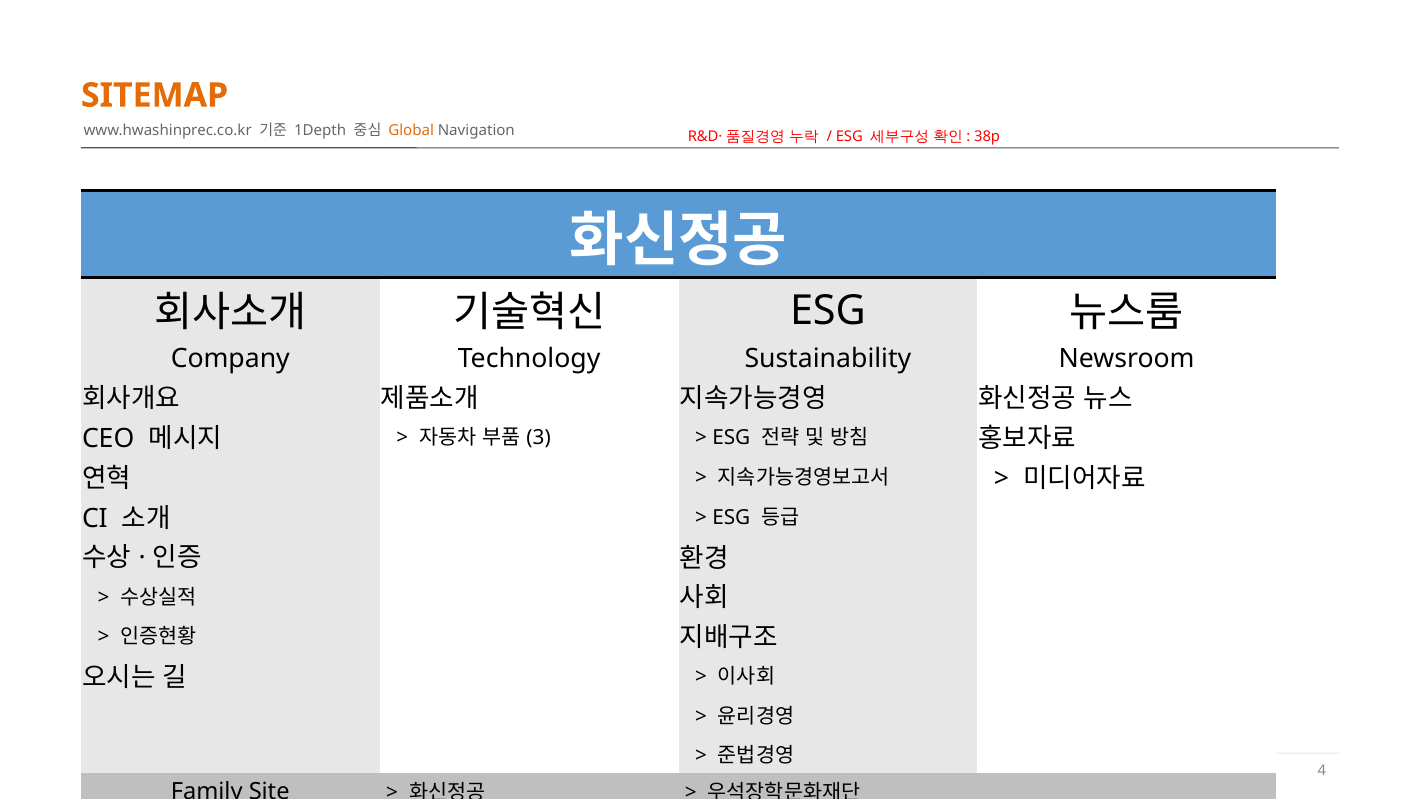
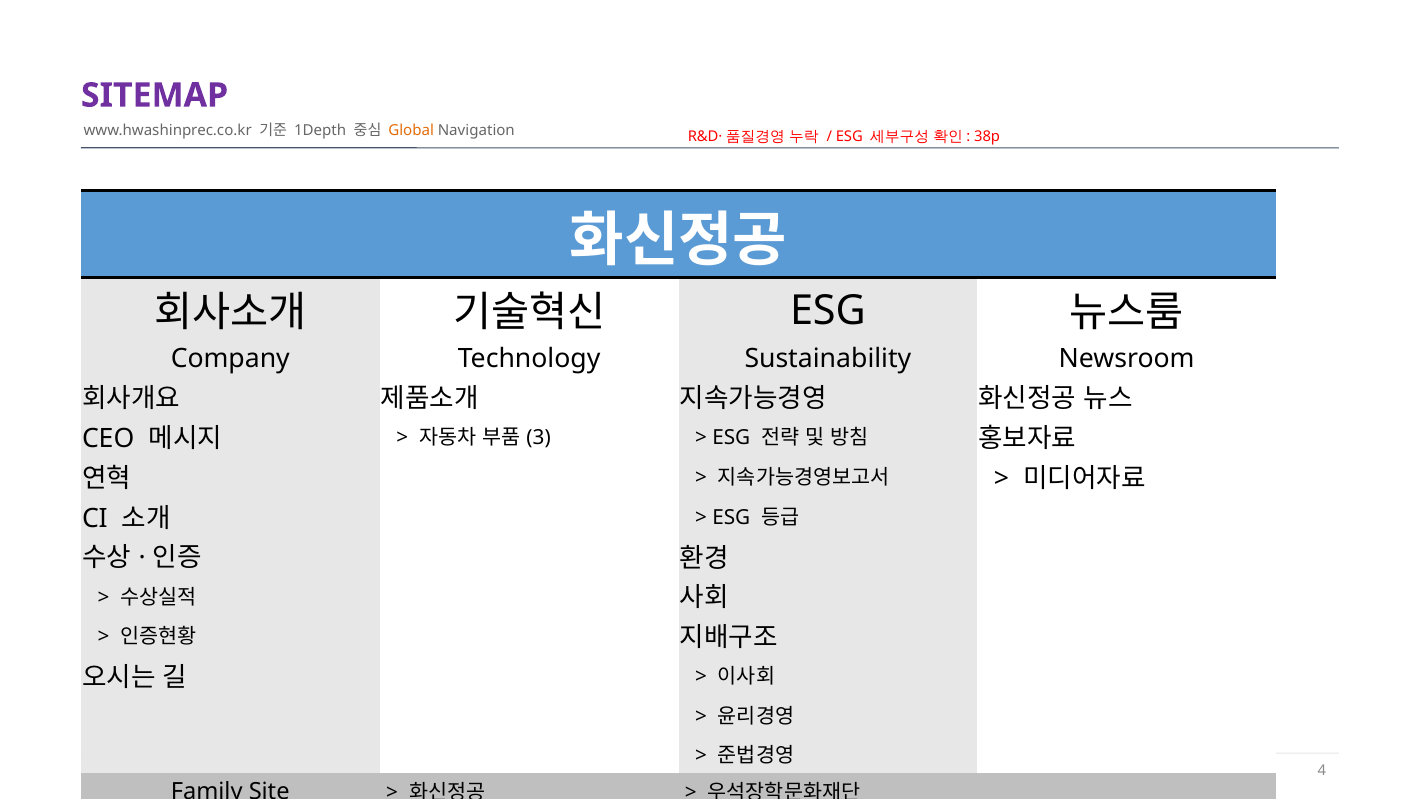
SITEMAP colour: orange -> purple (155, 95)
